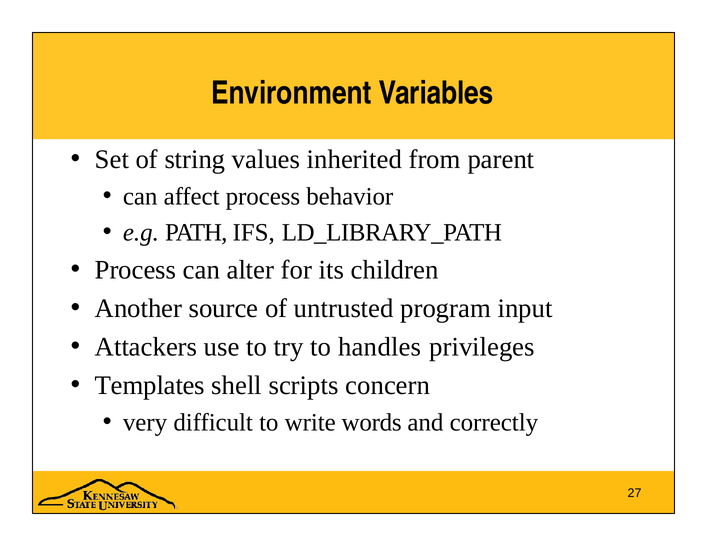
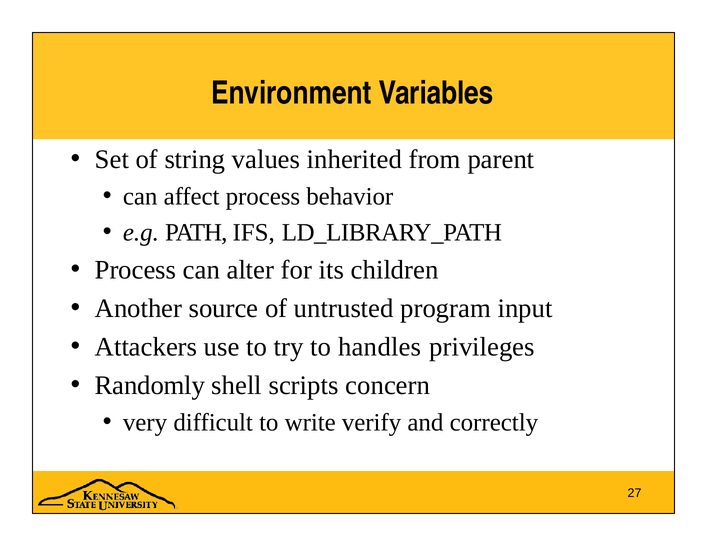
Templates: Templates -> Randomly (150, 386)
words: words -> verify (372, 423)
